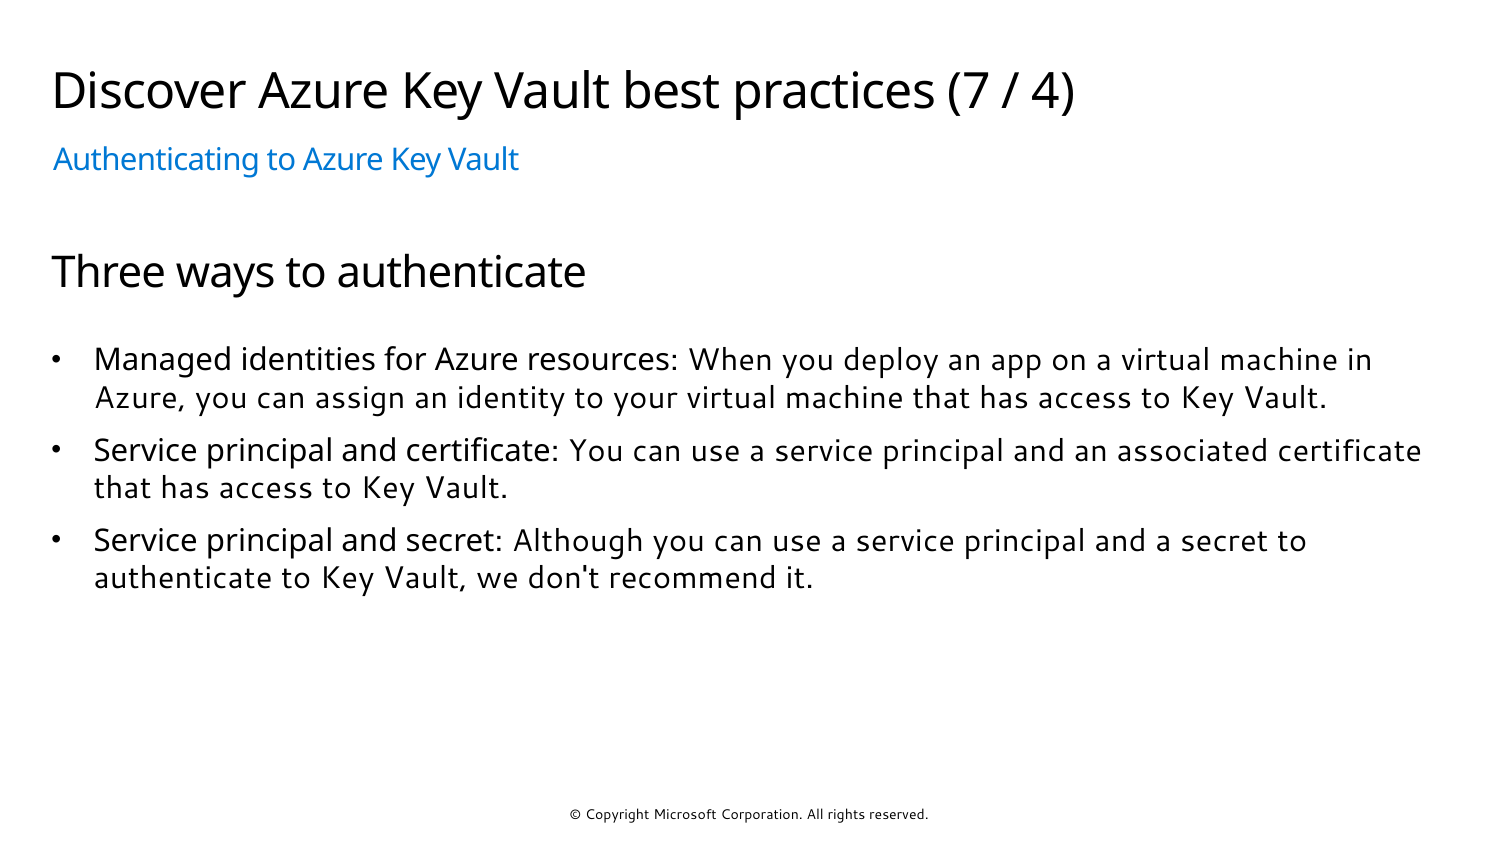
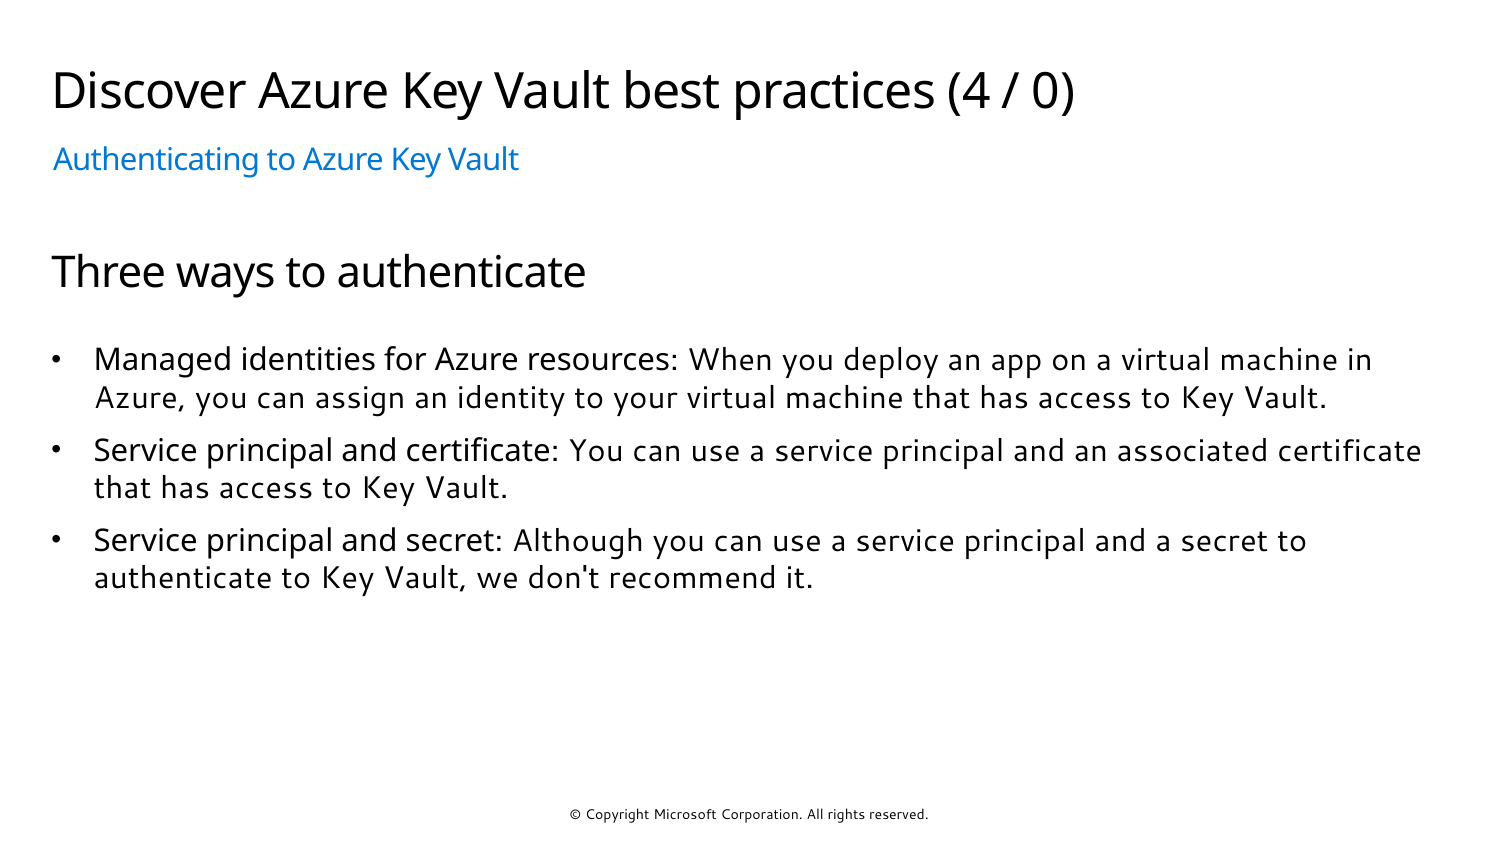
7: 7 -> 4 (969, 92)
4: 4 -> 0 (1053, 92)
